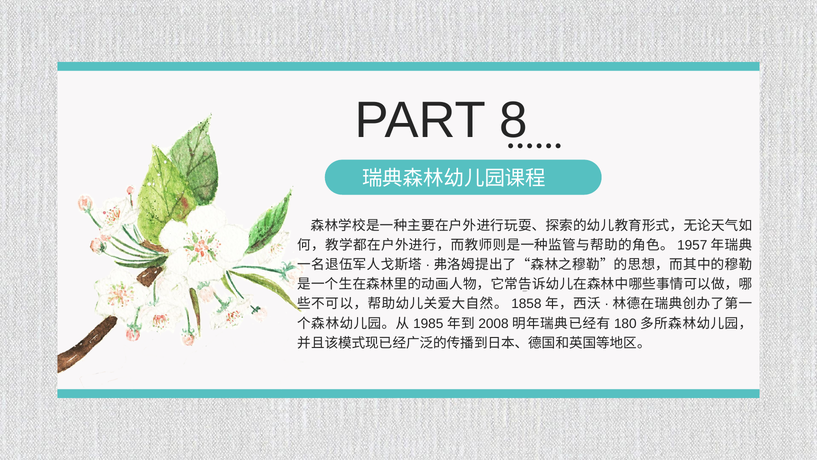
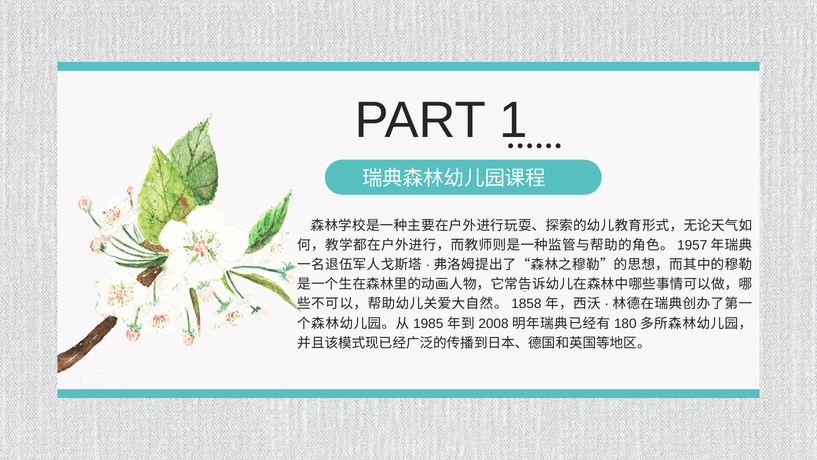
8: 8 -> 1 (513, 120)
